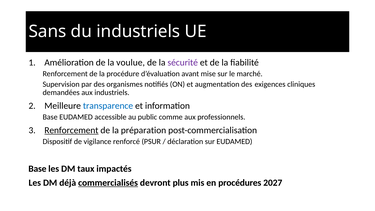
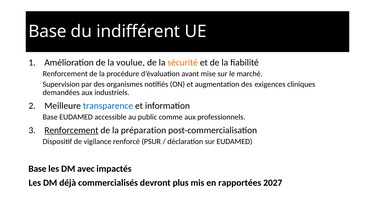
Sans: Sans -> Base (48, 32)
du industriels: industriels -> indifférent (138, 32)
sécurité colour: purple -> orange (183, 63)
taux: taux -> avec (86, 169)
commercialisés underline: present -> none (108, 183)
procédures: procédures -> rapportées (240, 183)
